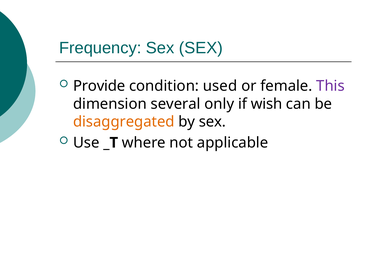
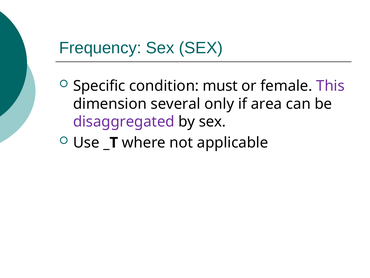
Provide: Provide -> Specific (99, 86)
used: used -> must (220, 86)
wish: wish -> area (266, 104)
disaggregated colour: orange -> purple (124, 122)
